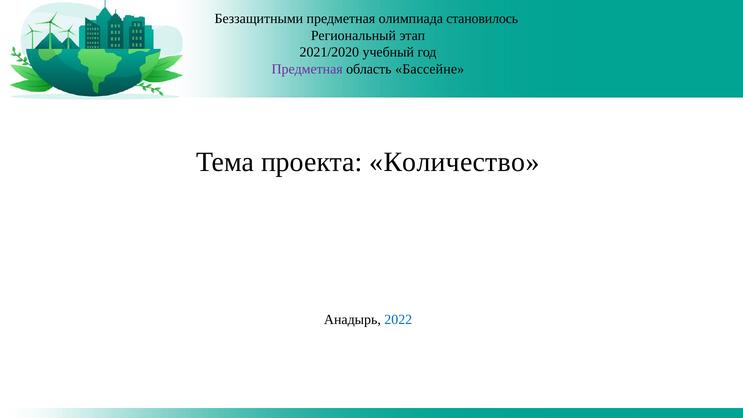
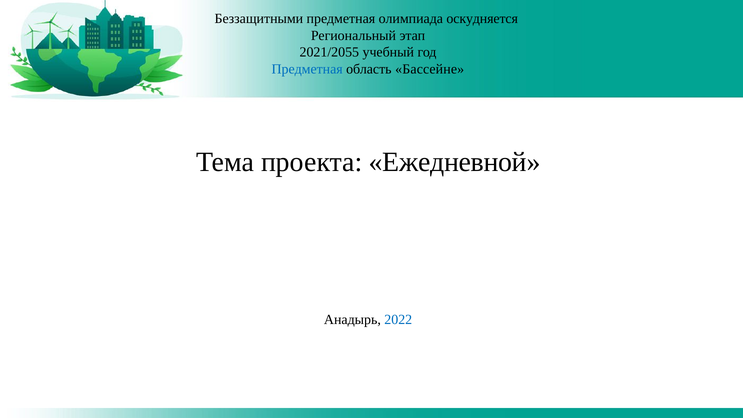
становилось: становилось -> оскудняется (482, 19)
2021/2020: 2021/2020 -> 2021/2055 (329, 52)
Предметная colour: purple -> blue (307, 69)
Количество: Количество -> Ежедневной (455, 162)
